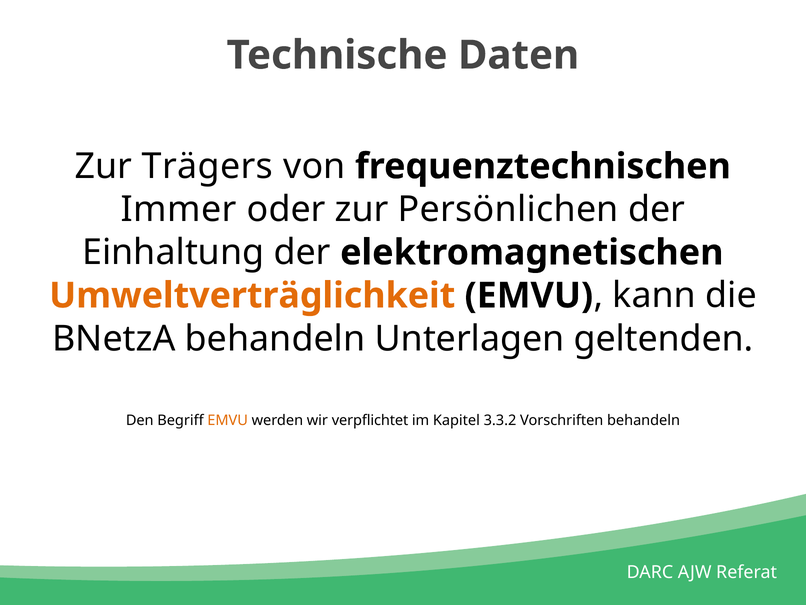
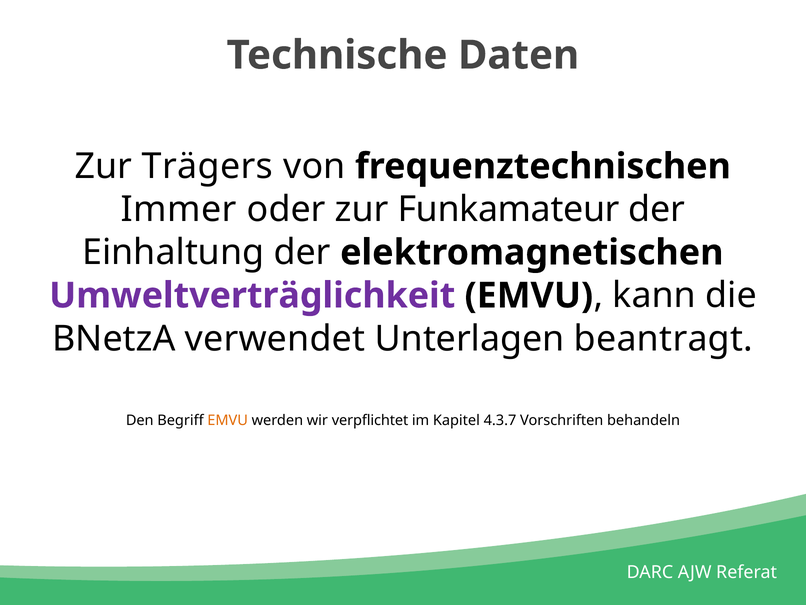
Persönlichen: Persönlichen -> Funkamateur (509, 209)
Umweltverträglichkeit colour: orange -> purple (252, 295)
BNetzA behandeln: behandeln -> verwendet (275, 338)
geltenden: geltenden -> beantragt (663, 338)
3.3.2: 3.3.2 -> 4.3.7 (500, 420)
